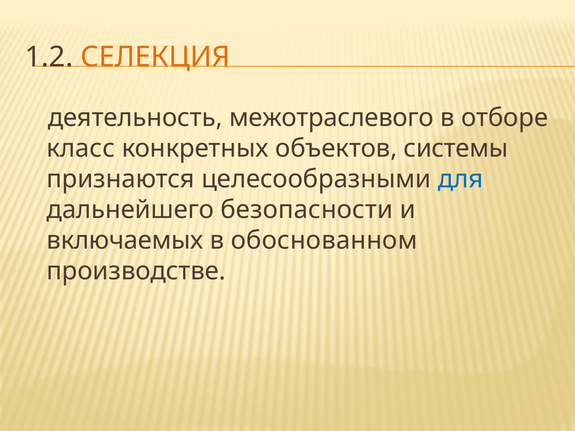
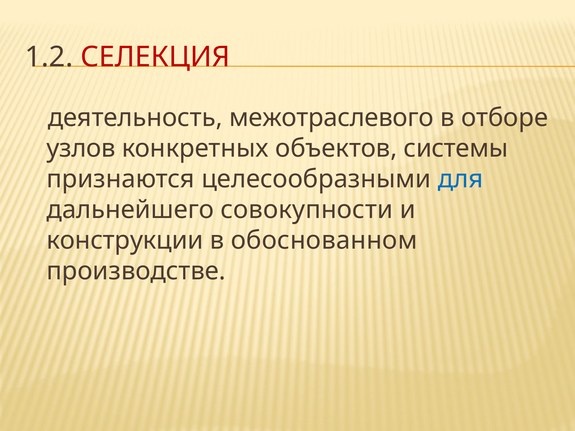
СЕЛЕКЦИЯ colour: orange -> red (155, 57)
класс: класс -> узлов (81, 148)
безопасности: безопасности -> совокупности (307, 210)
включаемых: включаемых -> конструкции (125, 240)
